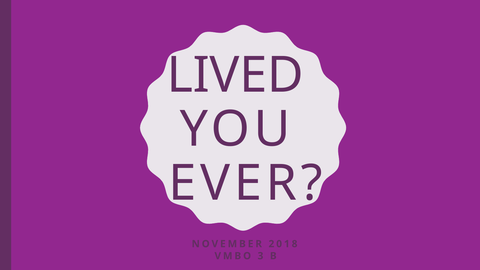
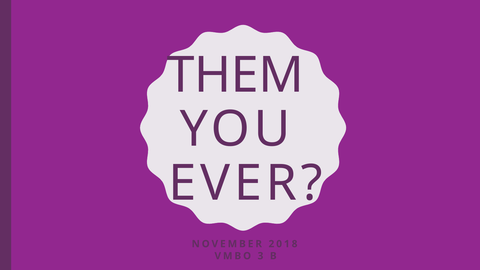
LIVED: LIVED -> THEM (235, 75)
